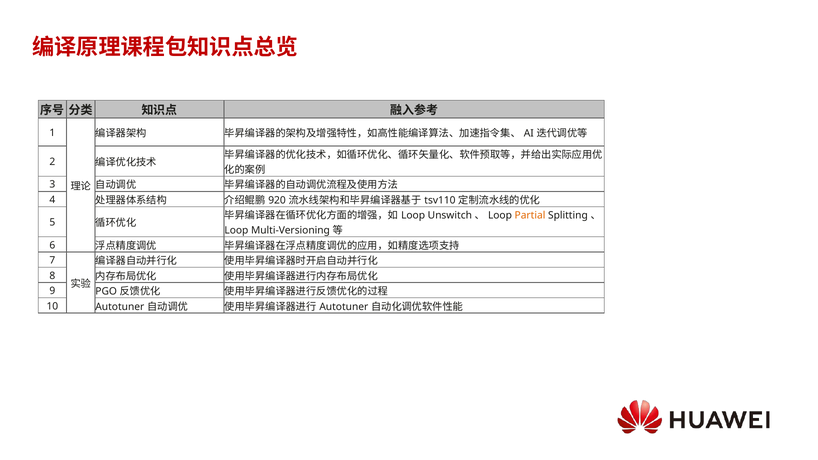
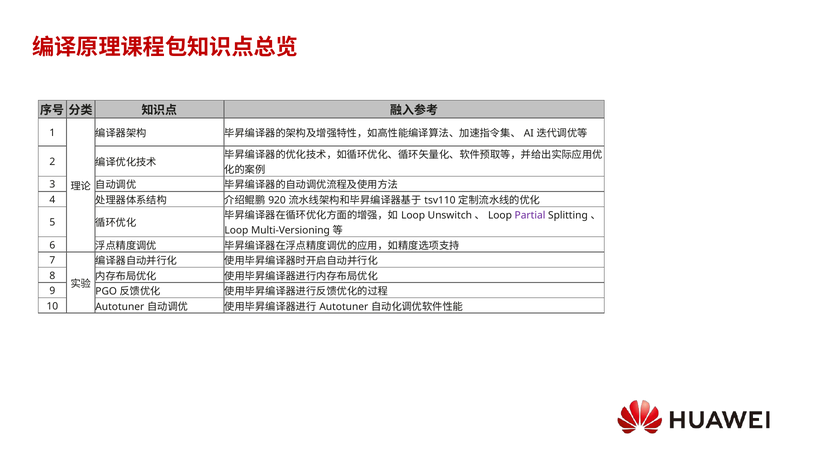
Partial colour: orange -> purple (530, 216)
